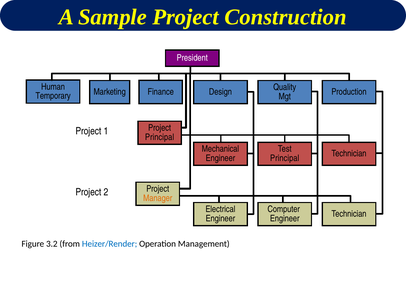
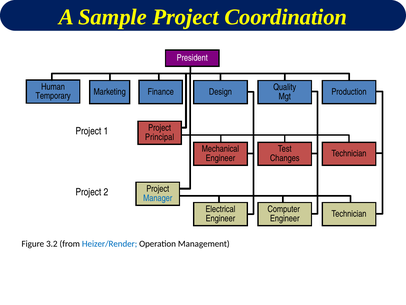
Construction: Construction -> Coordination (286, 17)
Principal: Principal -> Changes (285, 158)
Manager colour: orange -> blue (158, 198)
